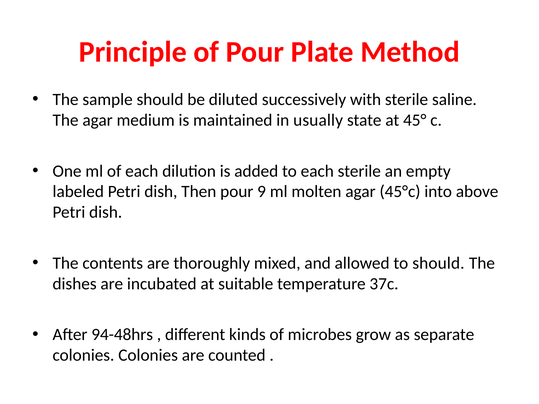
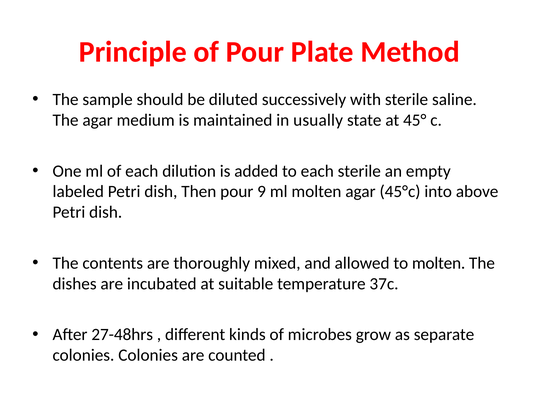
to should: should -> molten (439, 263)
94-48hrs: 94-48hrs -> 27-48hrs (122, 335)
